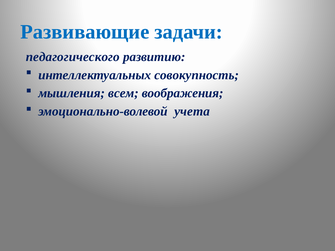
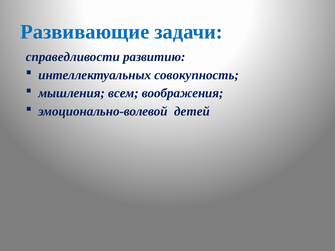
педагогического: педагогического -> справедливости (73, 57)
учета: учета -> детей (192, 111)
